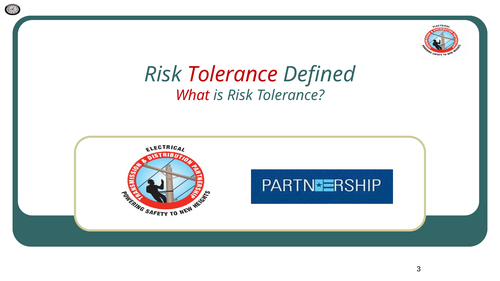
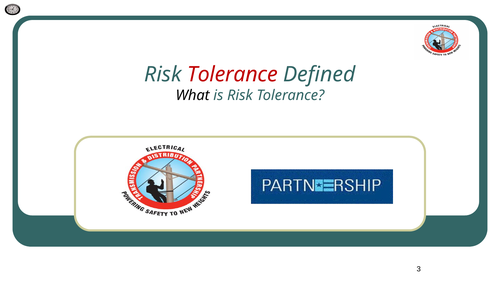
What colour: red -> black (193, 95)
